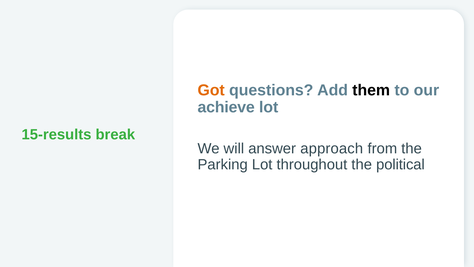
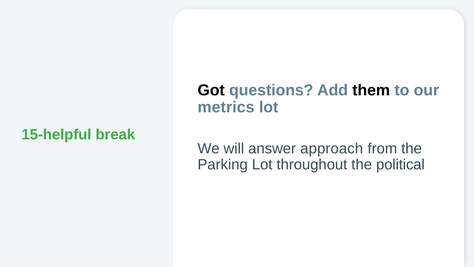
Got colour: orange -> black (211, 90)
achieve: achieve -> metrics (226, 107)
15-results: 15-results -> 15-helpful (56, 135)
